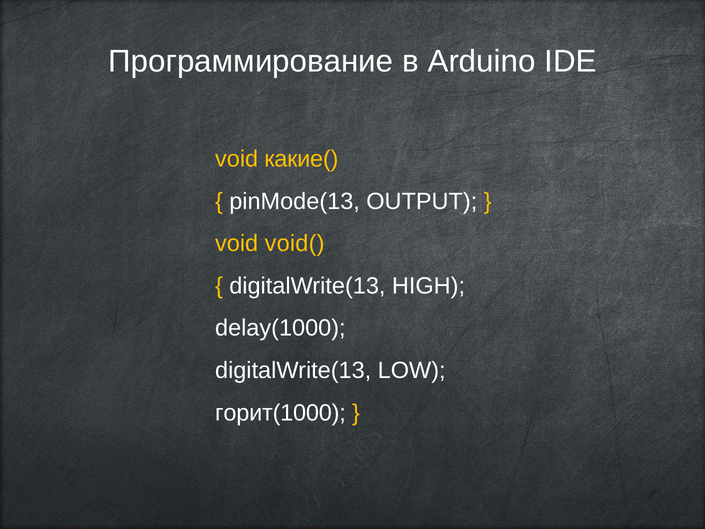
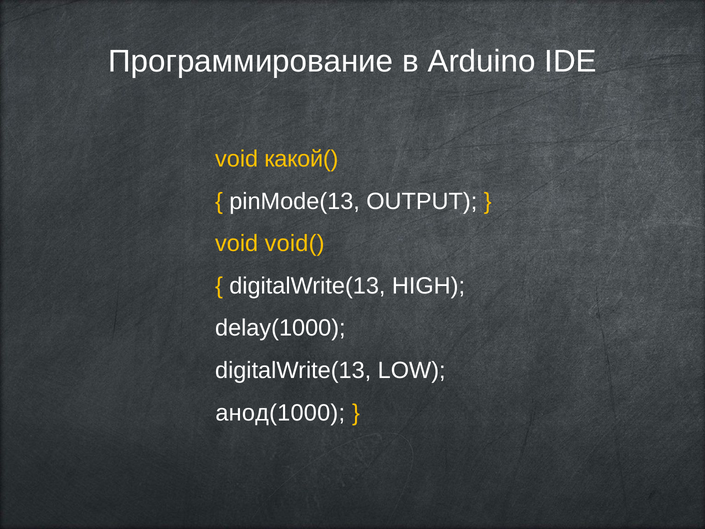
какие(: какие( -> какой( (301, 159)
горит(1000: горит(1000 -> анод(1000 (280, 413)
